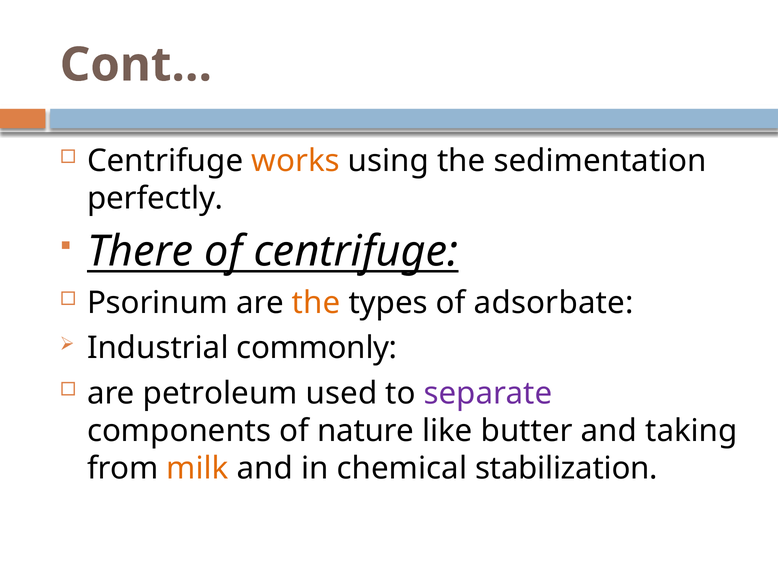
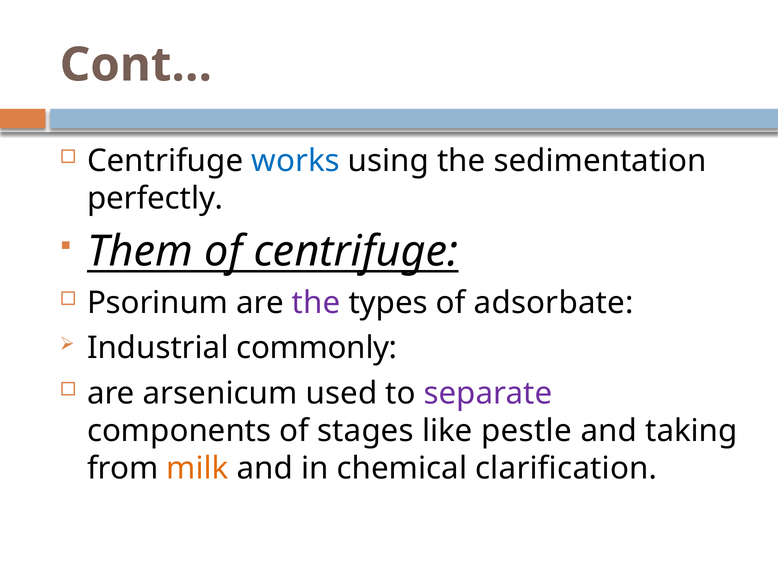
works colour: orange -> blue (296, 161)
There: There -> Them (140, 252)
the colour: orange -> purple (316, 303)
petroleum: petroleum -> arsenicum (220, 394)
nature: nature -> stages (366, 431)
butter: butter -> pestle (527, 431)
stabilization: stabilization -> clarification (566, 469)
